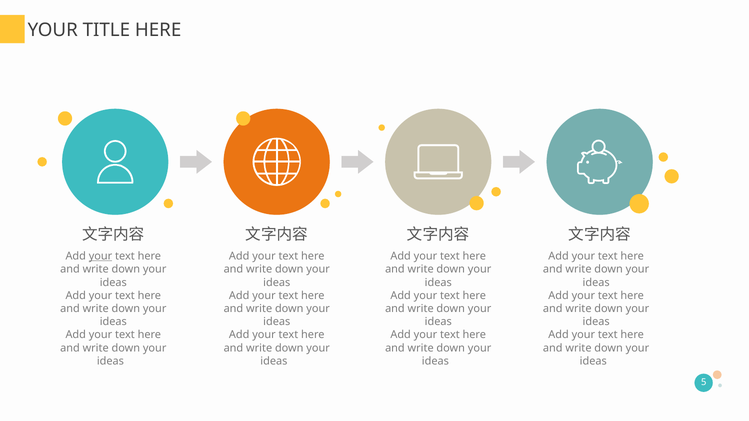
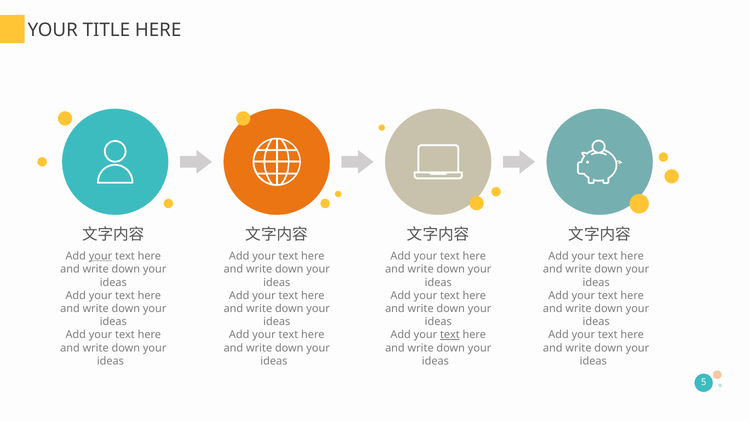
text underline: none -> present (450, 335)
